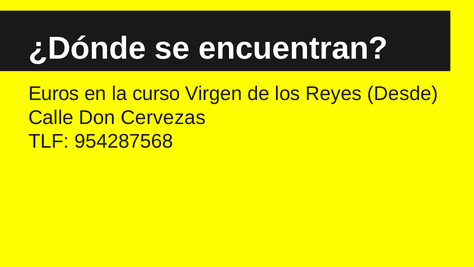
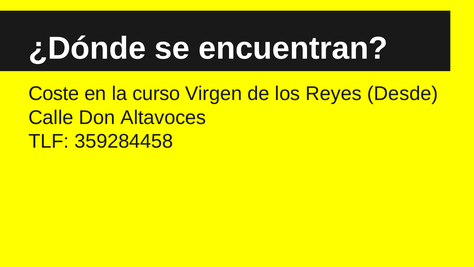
Euros: Euros -> Coste (54, 94)
Cervezas: Cervezas -> Altavoces (163, 117)
954287568: 954287568 -> 359284458 (124, 141)
